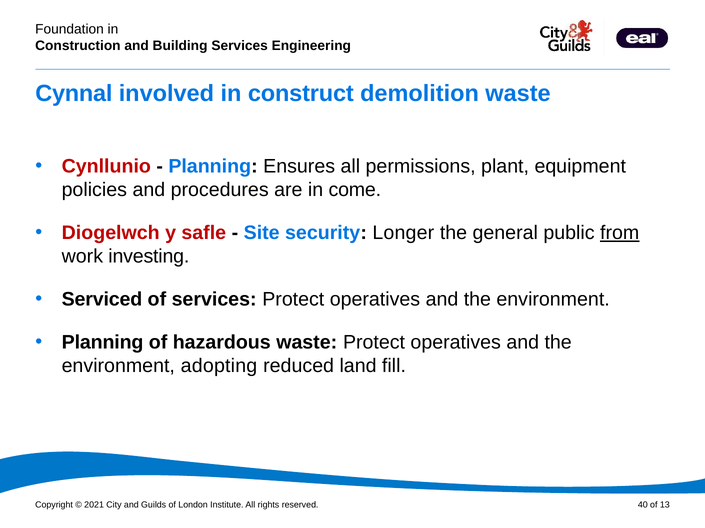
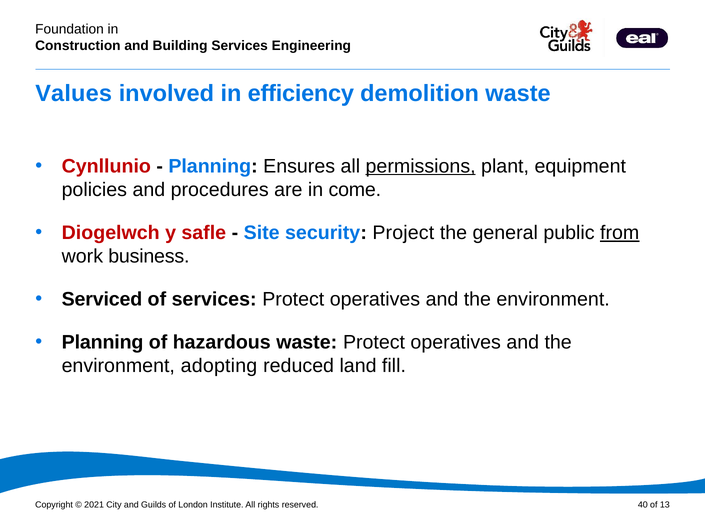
Cynnal: Cynnal -> Values (74, 93)
construct: construct -> efficiency (301, 93)
permissions underline: none -> present (421, 166)
Longer: Longer -> Project (403, 233)
investing: investing -> business (149, 257)
